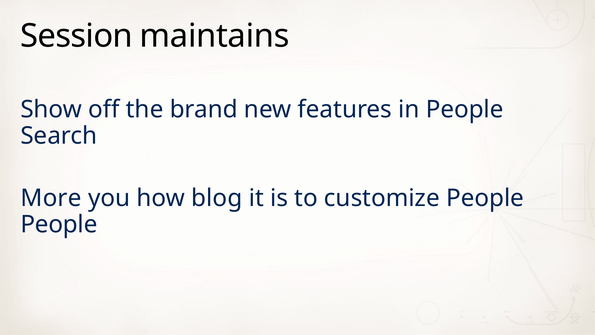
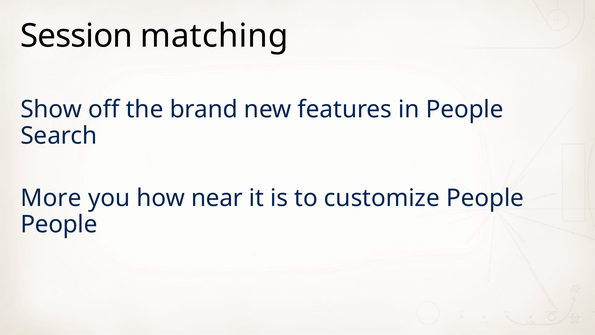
maintains: maintains -> matching (214, 36)
blog: blog -> near (217, 198)
